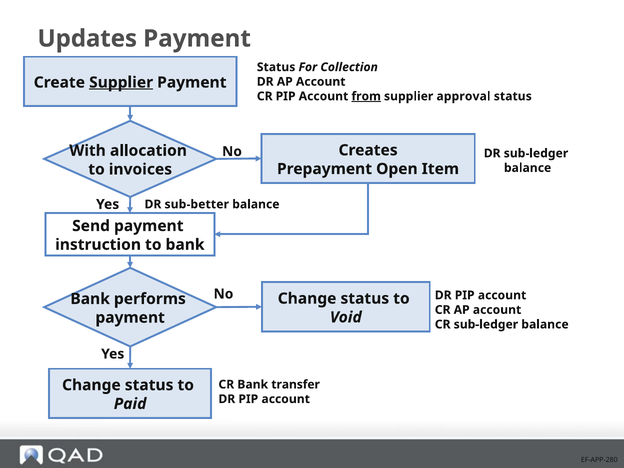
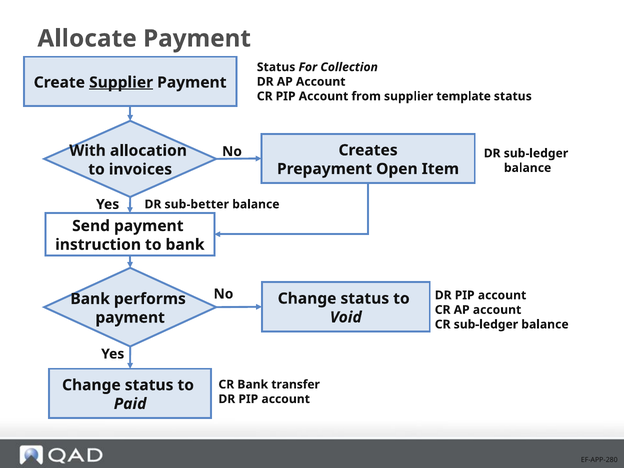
Updates: Updates -> Allocate (87, 39)
from underline: present -> none (366, 96)
approval: approval -> template (464, 96)
